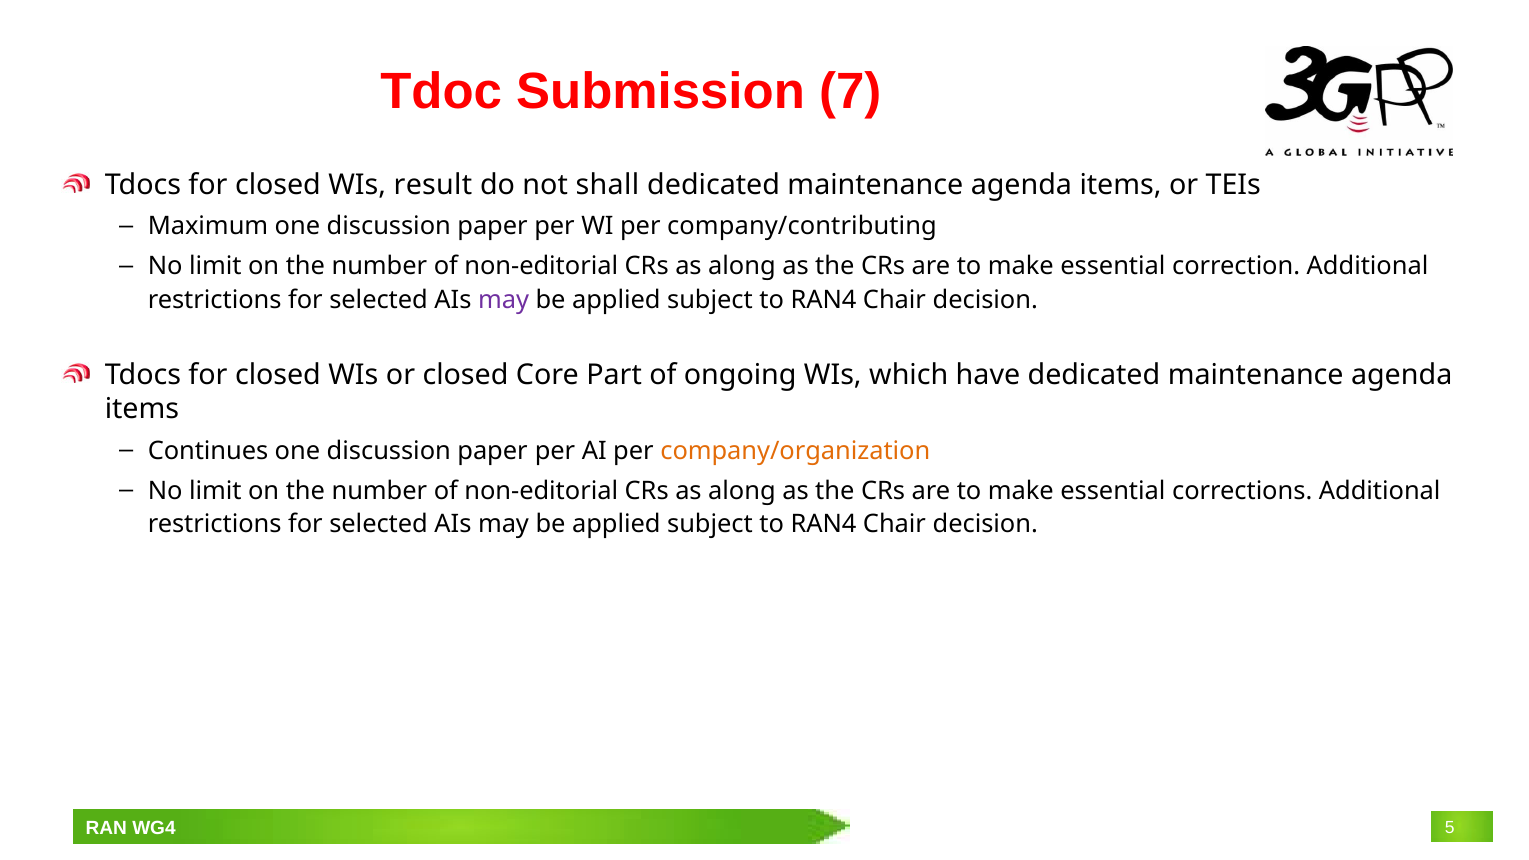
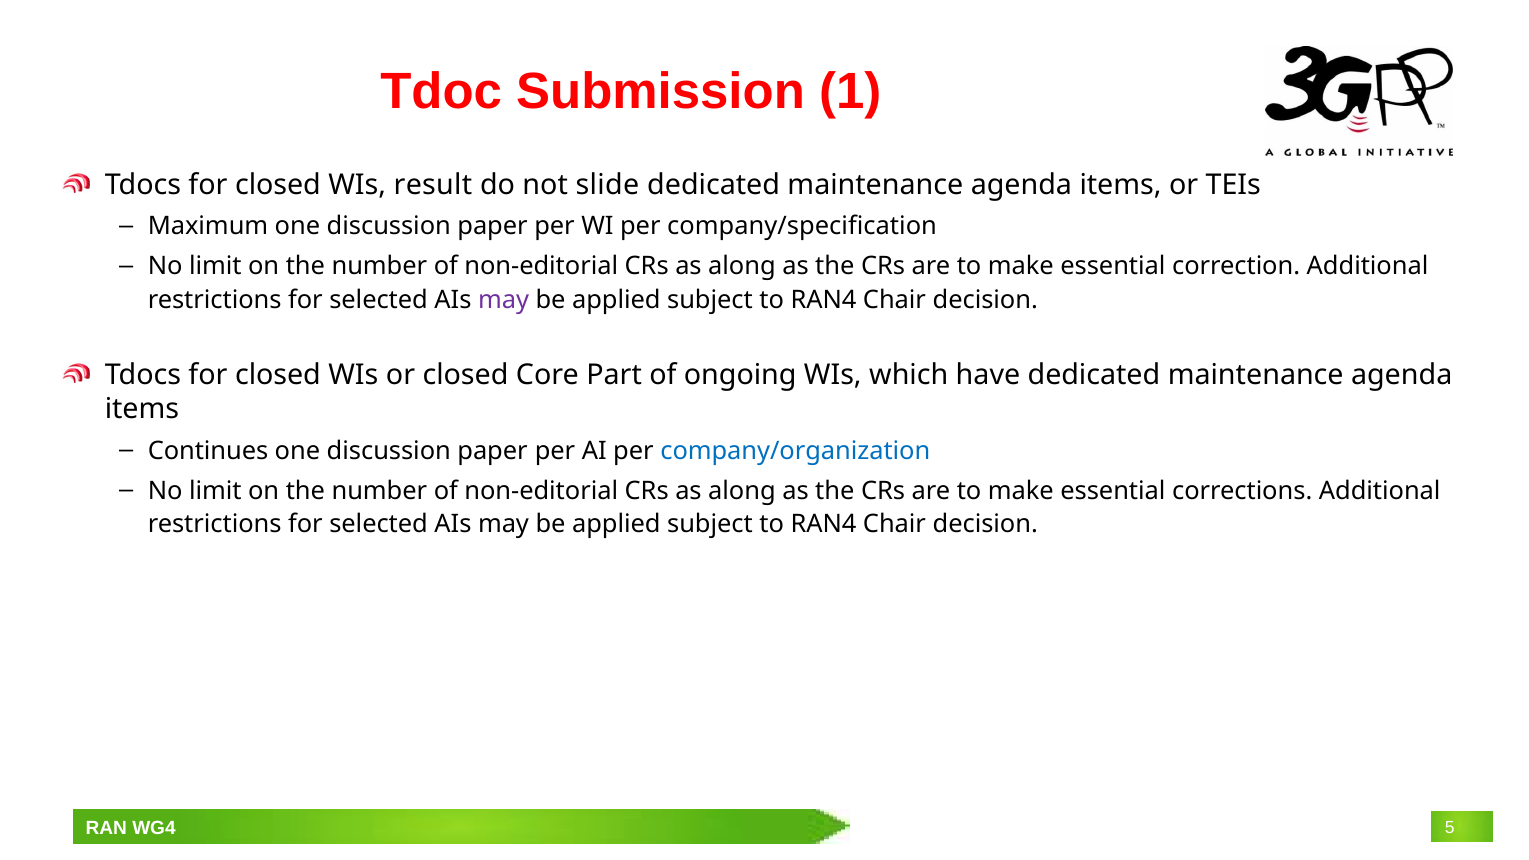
7: 7 -> 1 (850, 92)
shall: shall -> slide (607, 185)
company/contributing: company/contributing -> company/specification (802, 226)
company/organization colour: orange -> blue (795, 451)
